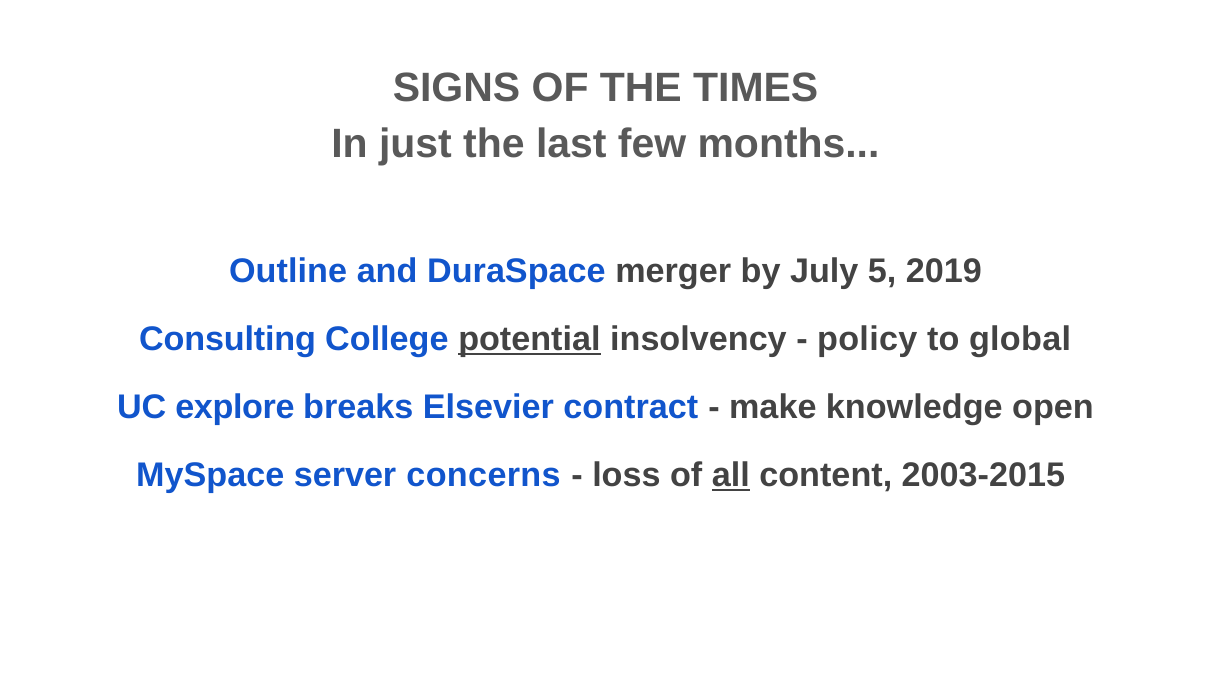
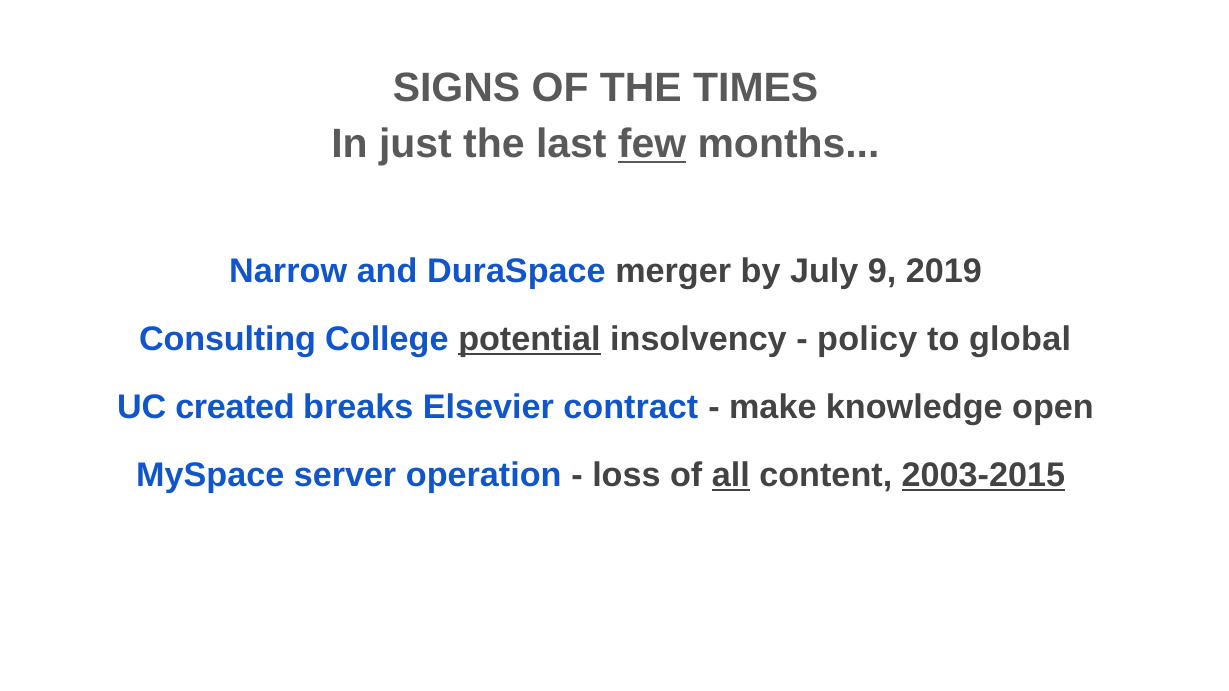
few underline: none -> present (652, 145)
Outline: Outline -> Narrow (288, 271)
5: 5 -> 9 (882, 271)
explore: explore -> created (235, 407)
concerns: concerns -> operation (484, 476)
2003-2015 underline: none -> present (983, 476)
